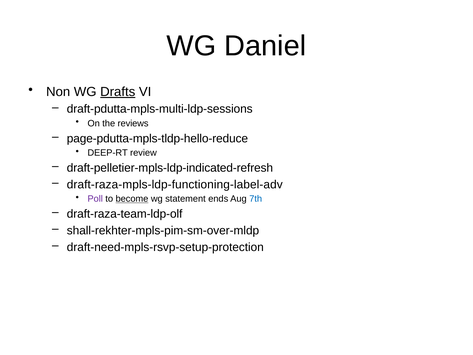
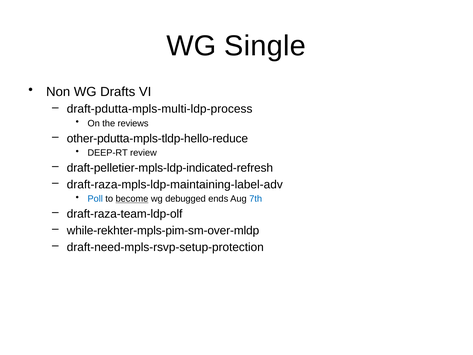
Daniel: Daniel -> Single (265, 46)
Drafts underline: present -> none (118, 92)
draft-pdutta-mpls-multi-ldp-sessions: draft-pdutta-mpls-multi-ldp-sessions -> draft-pdutta-mpls-multi-ldp-process (160, 109)
page-pdutta-mpls-tldp-hello-reduce: page-pdutta-mpls-tldp-hello-reduce -> other-pdutta-mpls-tldp-hello-reduce (157, 138)
draft-raza-mpls-ldp-functioning-label-adv: draft-raza-mpls-ldp-functioning-label-adv -> draft-raza-mpls-ldp-maintaining-label-adv (175, 184)
Poll colour: purple -> blue (95, 199)
statement: statement -> debugged (186, 199)
shall-rekhter-mpls-pim-sm-over-mldp: shall-rekhter-mpls-pim-sm-over-mldp -> while-rekhter-mpls-pim-sm-over-mldp (163, 230)
